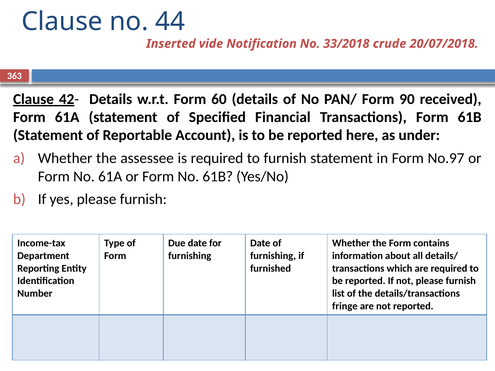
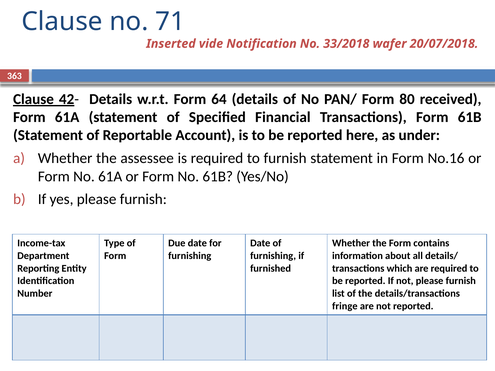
44: 44 -> 71 (170, 22)
crude: crude -> wafer (390, 44)
60: 60 -> 64 (219, 99)
90: 90 -> 80 (407, 99)
No.97: No.97 -> No.16 (446, 158)
